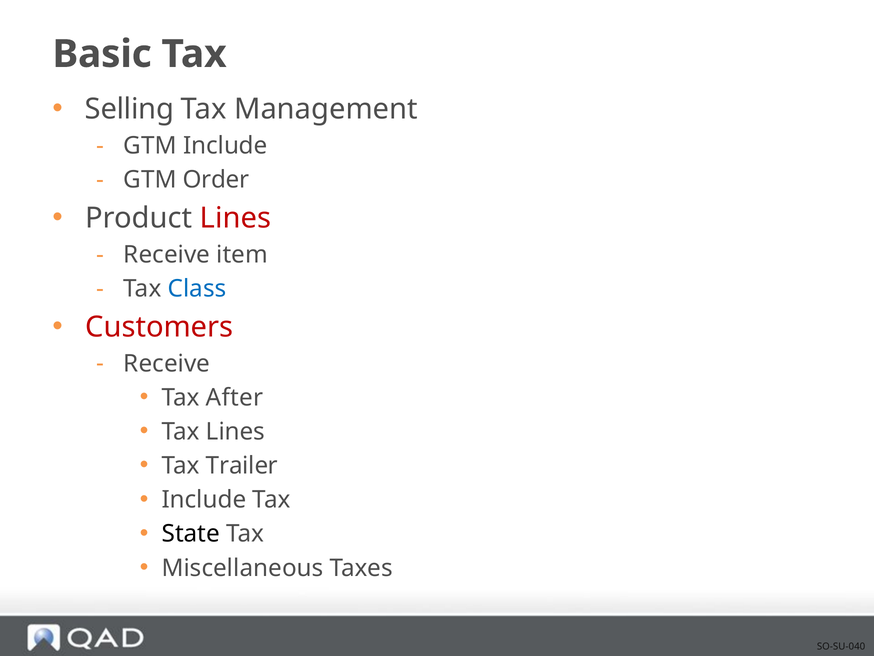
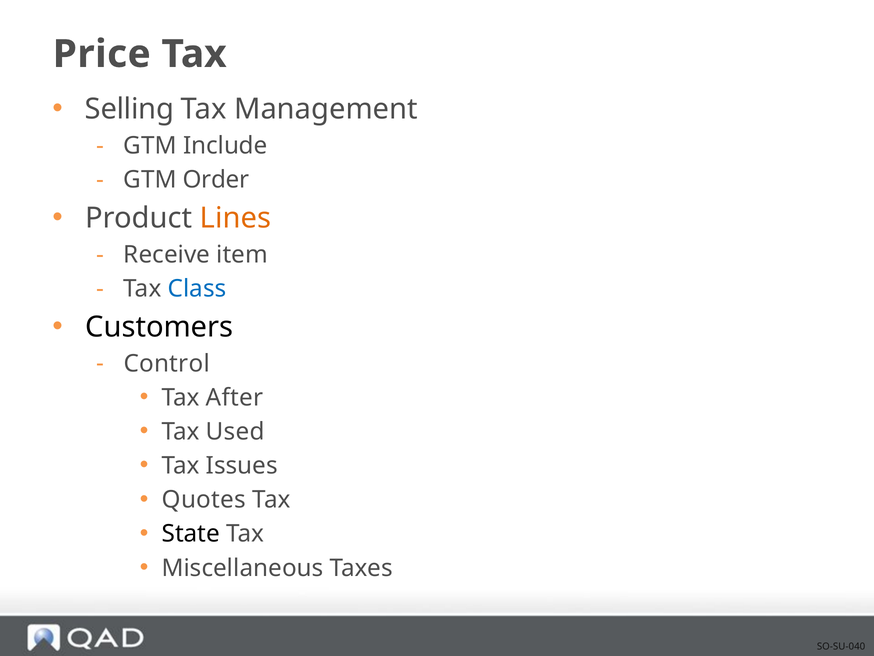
Basic: Basic -> Price (102, 54)
Lines colour: red -> orange (235, 218)
Customers colour: red -> black (159, 327)
Receive: Receive -> Control (167, 363)
Tax Lines: Lines -> Used (235, 431)
Trailer: Trailer -> Issues (242, 465)
Include: Include -> Quotes (204, 500)
